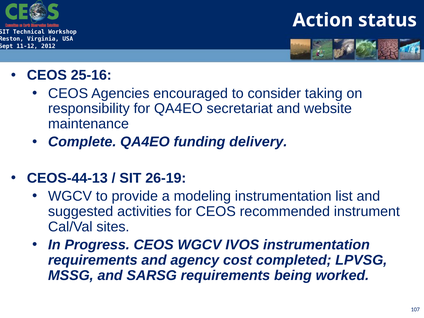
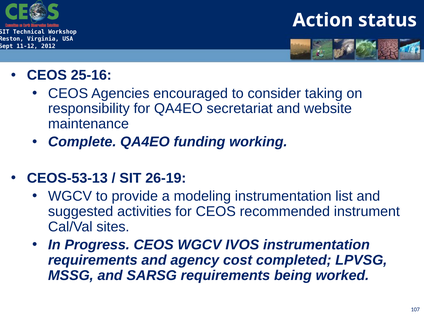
delivery: delivery -> working (258, 142)
CEOS-44-13: CEOS-44-13 -> CEOS-53-13 (67, 178)
